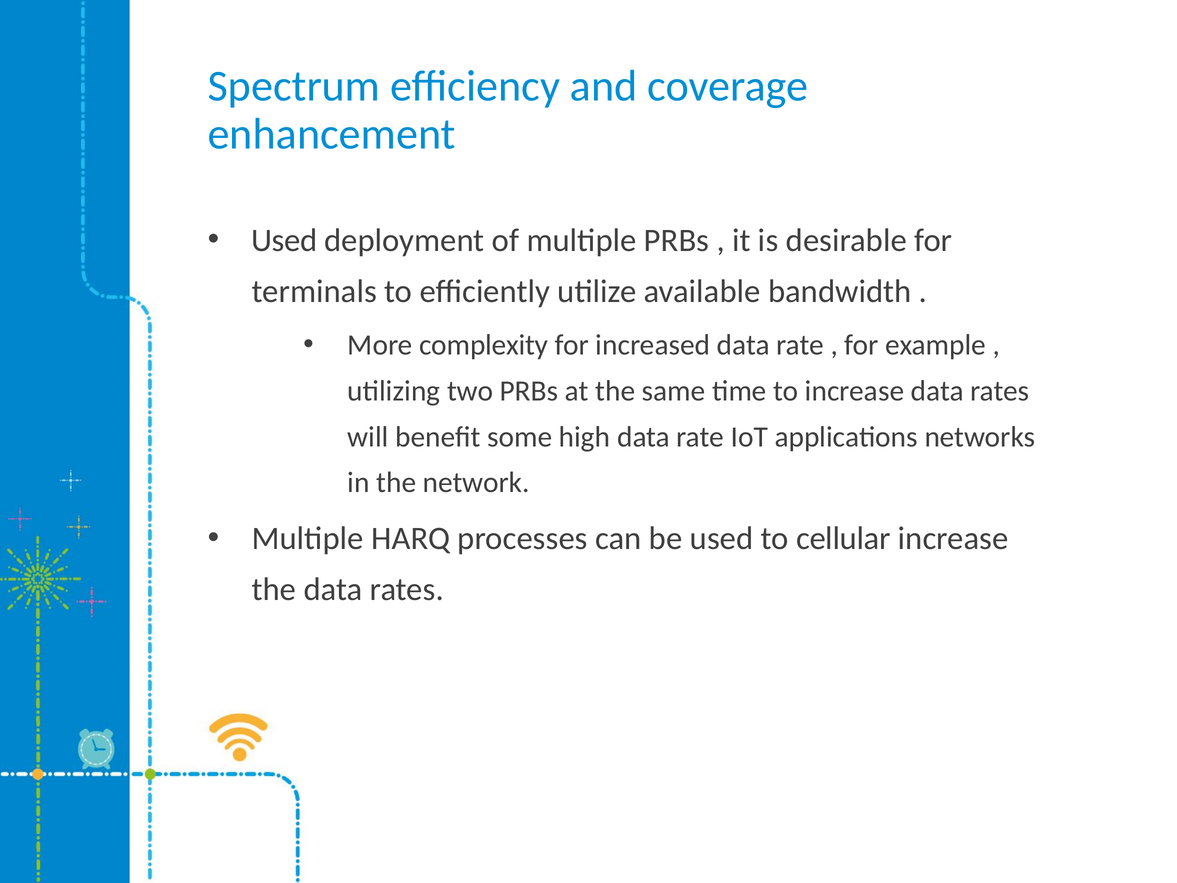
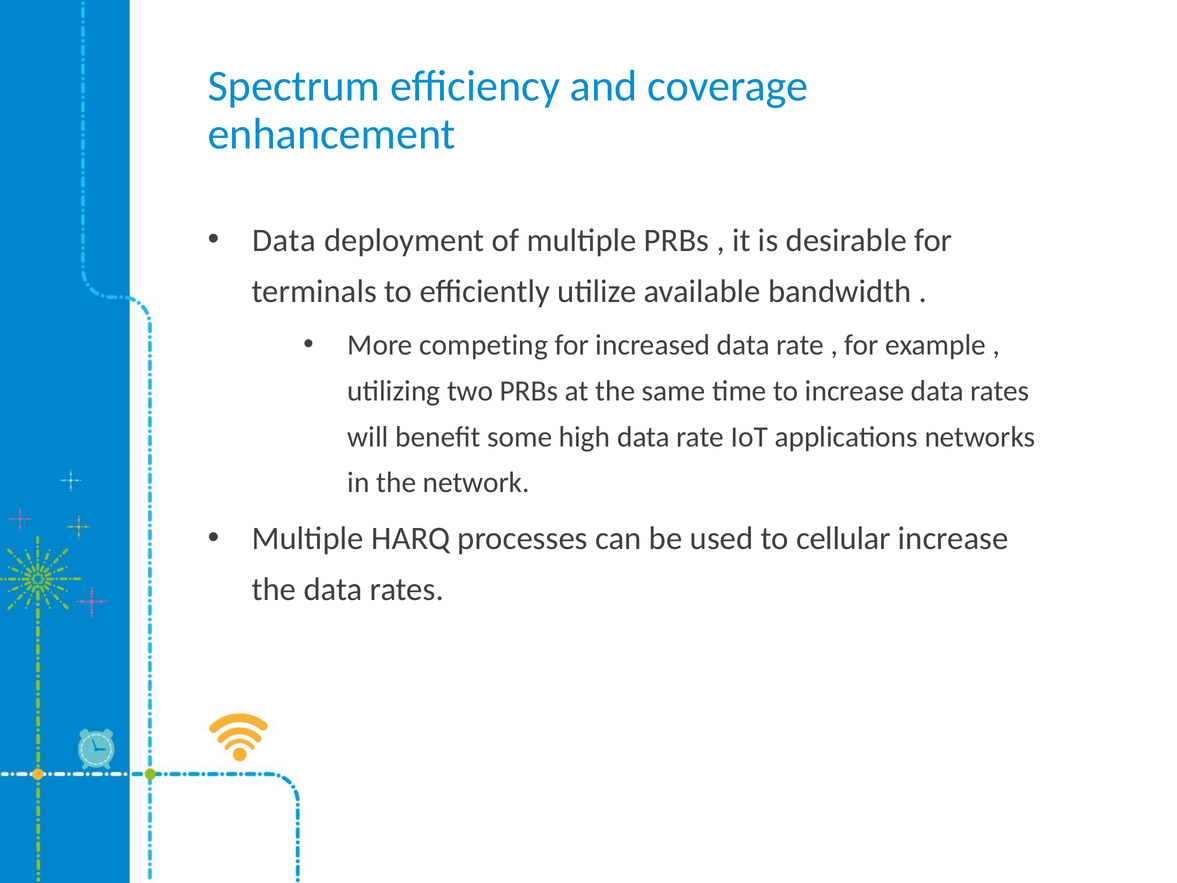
Used: Used -> Data (284, 240)
complexity: complexity -> competing (484, 345)
